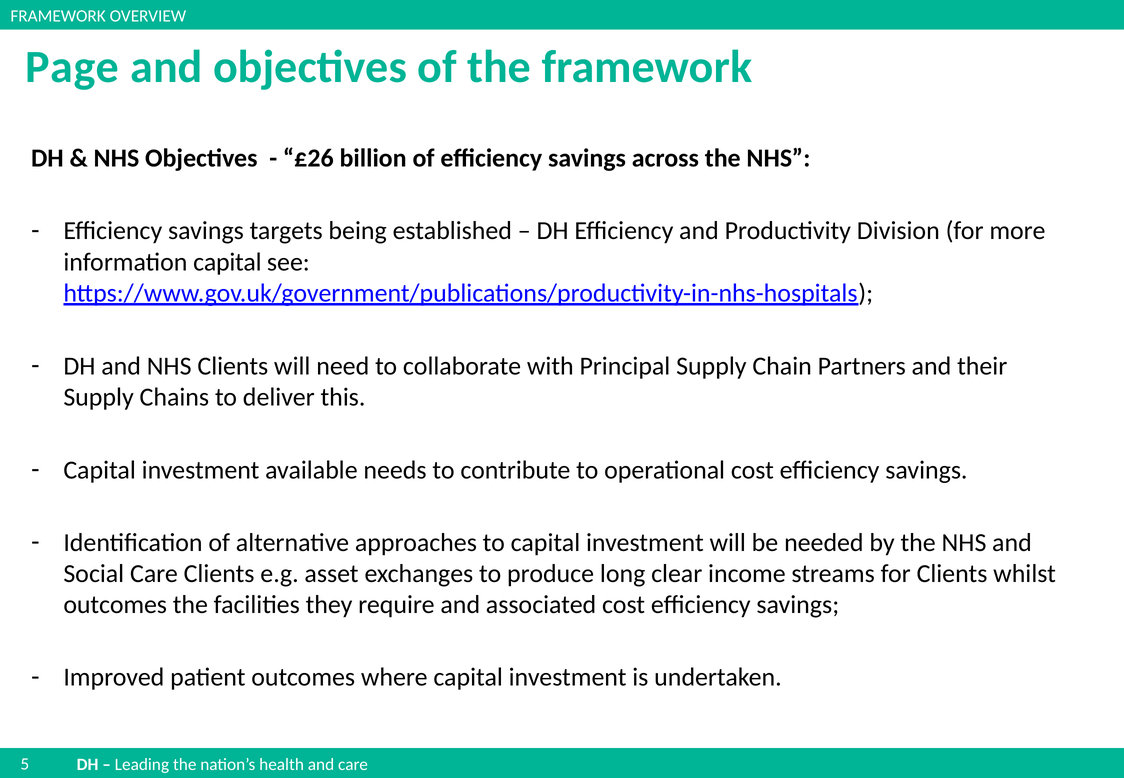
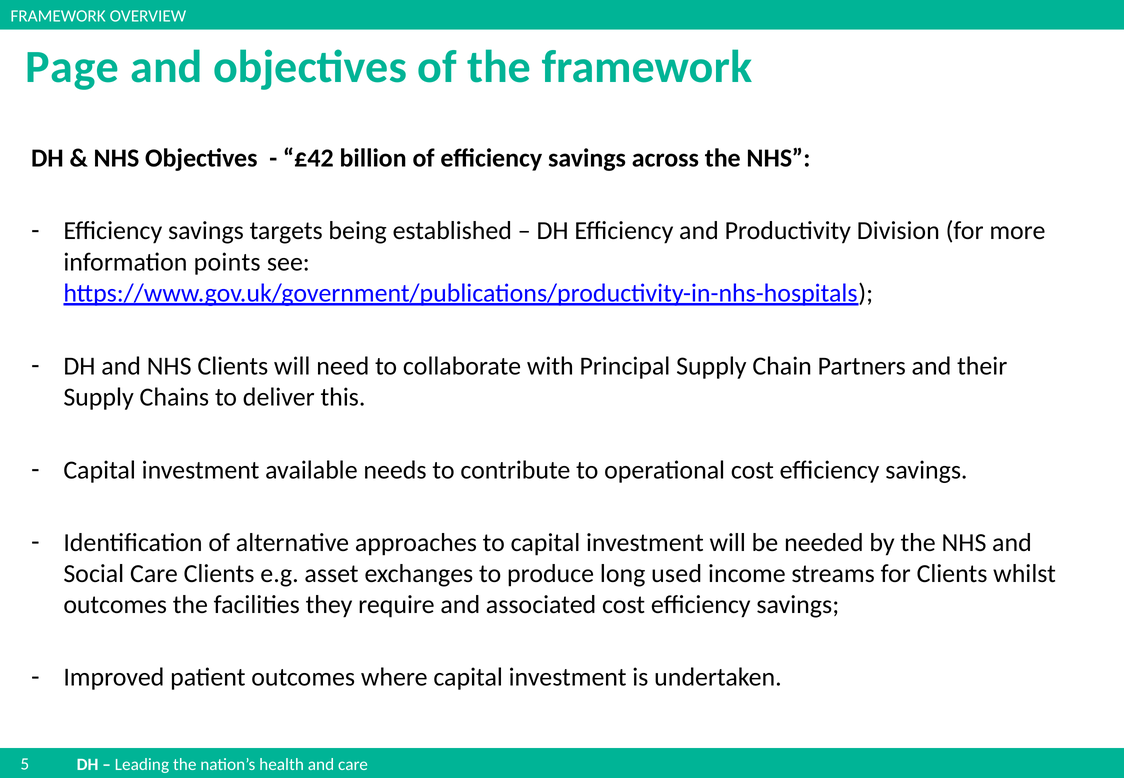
£26: £26 -> £42 (308, 158)
information capital: capital -> points (227, 262)
clear: clear -> used (677, 574)
